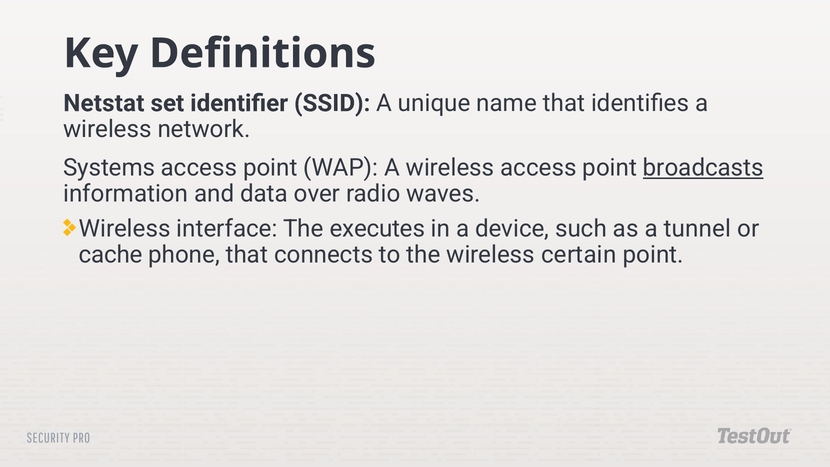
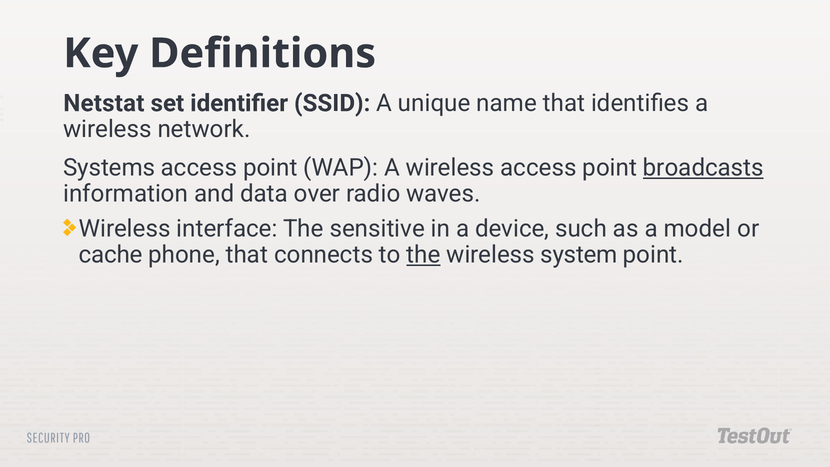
executes: executes -> sensitive (377, 229)
tunnel: tunnel -> model (697, 229)
the underline: none -> present (423, 255)
certain: certain -> system (579, 255)
